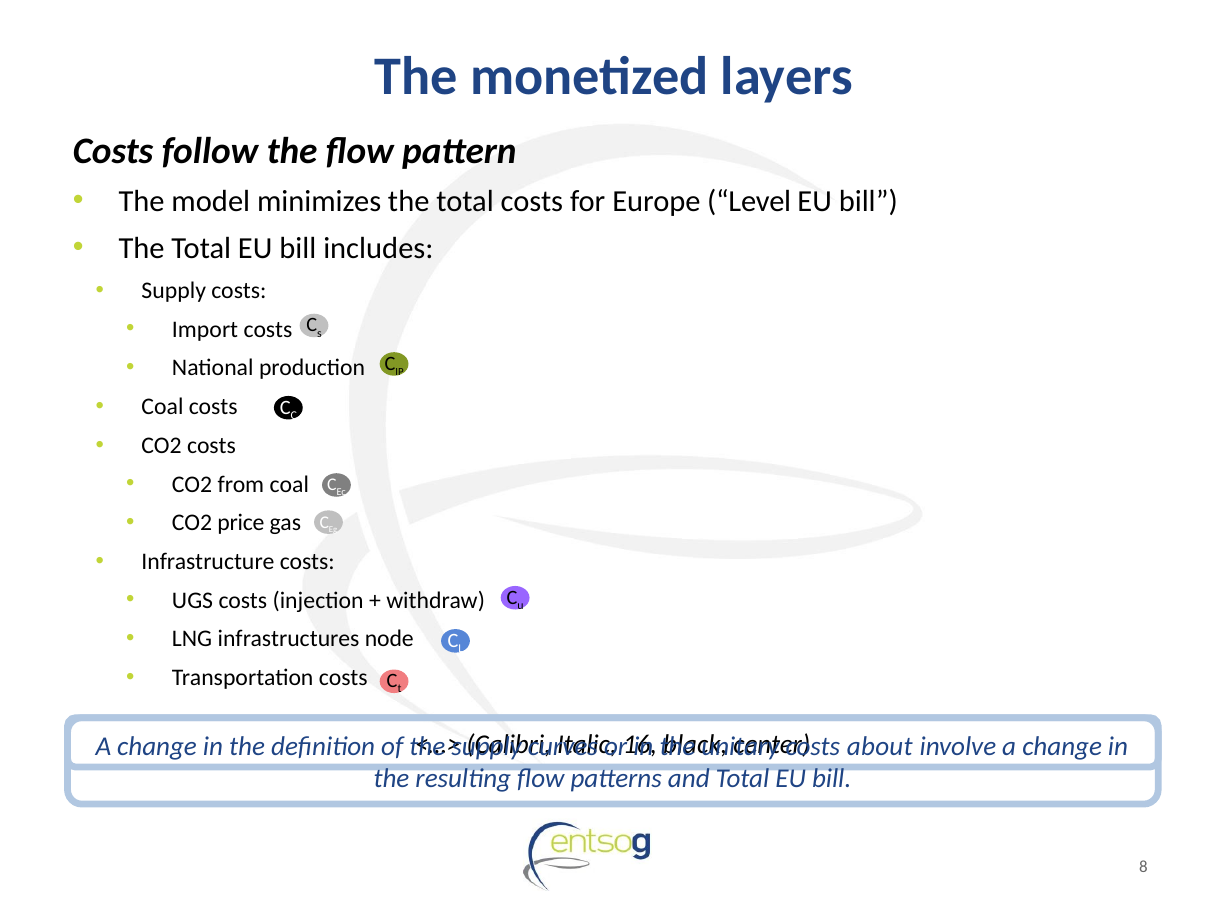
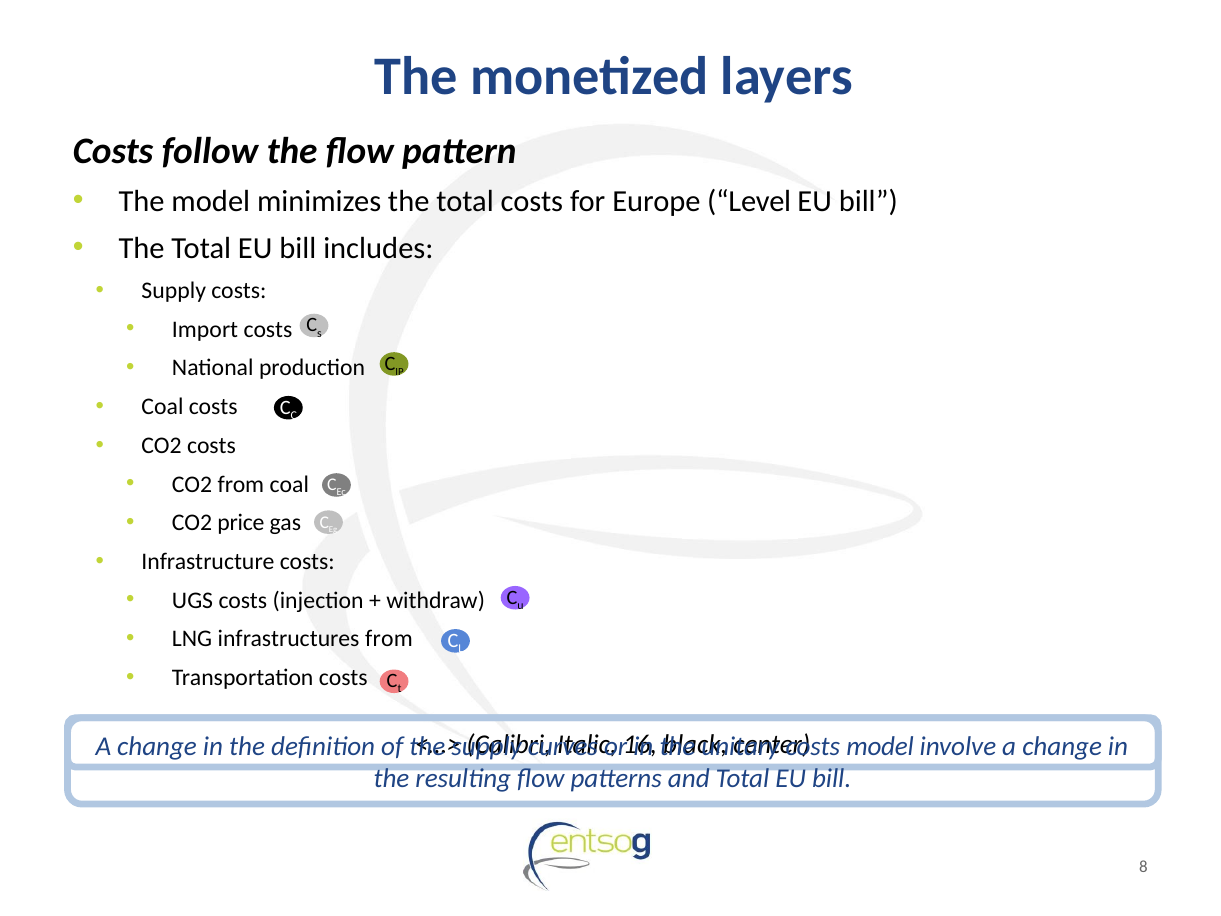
infrastructures node: node -> from (389, 639)
about: about -> model (880, 746)
